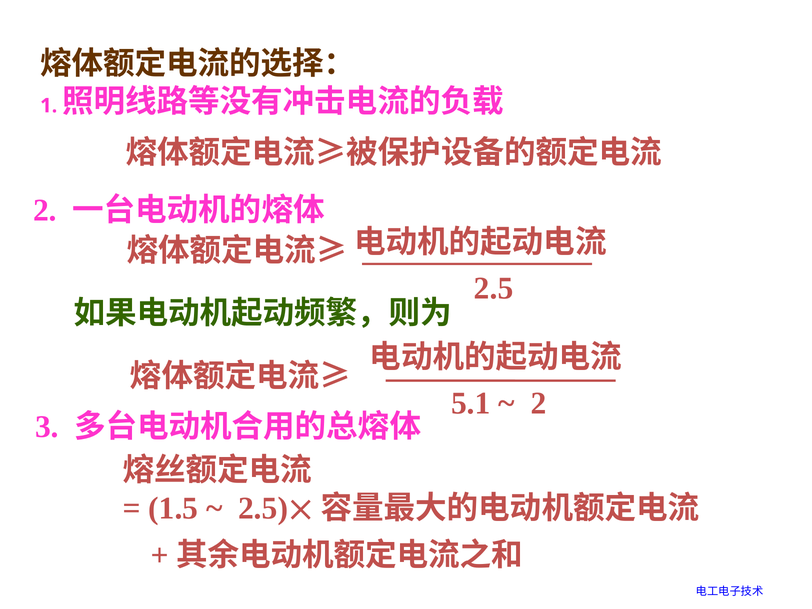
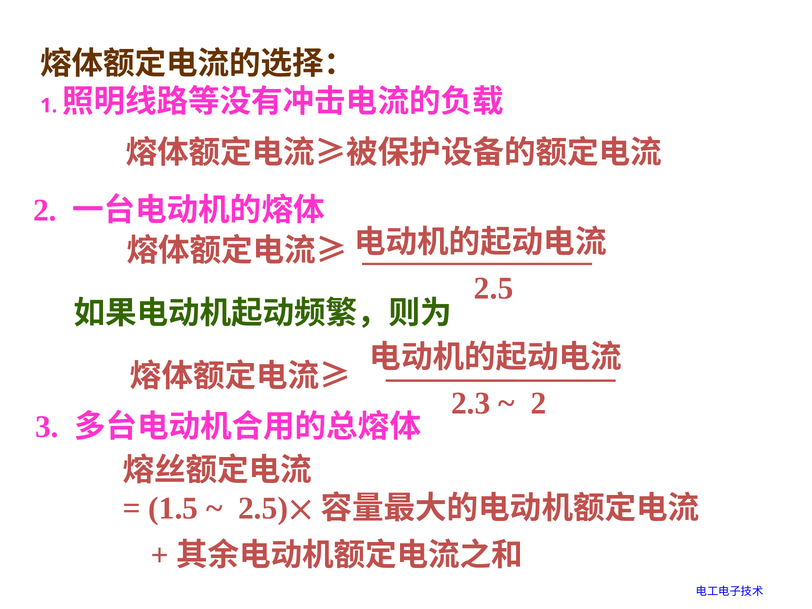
5.1: 5.1 -> 2.3 (471, 403)
